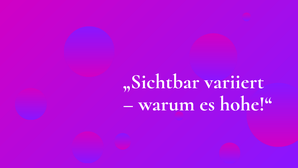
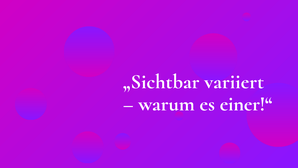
hohe!“: hohe!“ -> einer!“ (246, 103)
